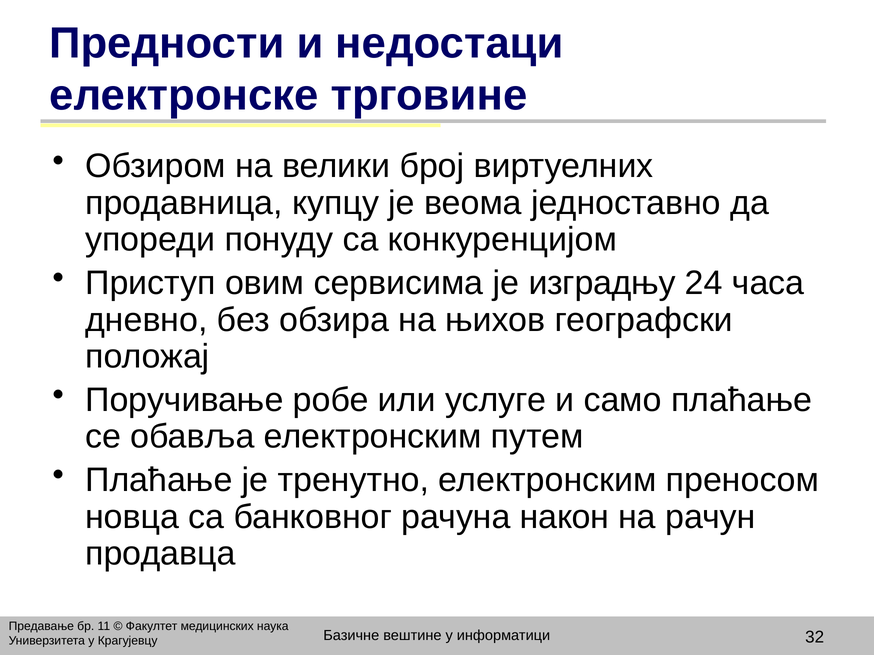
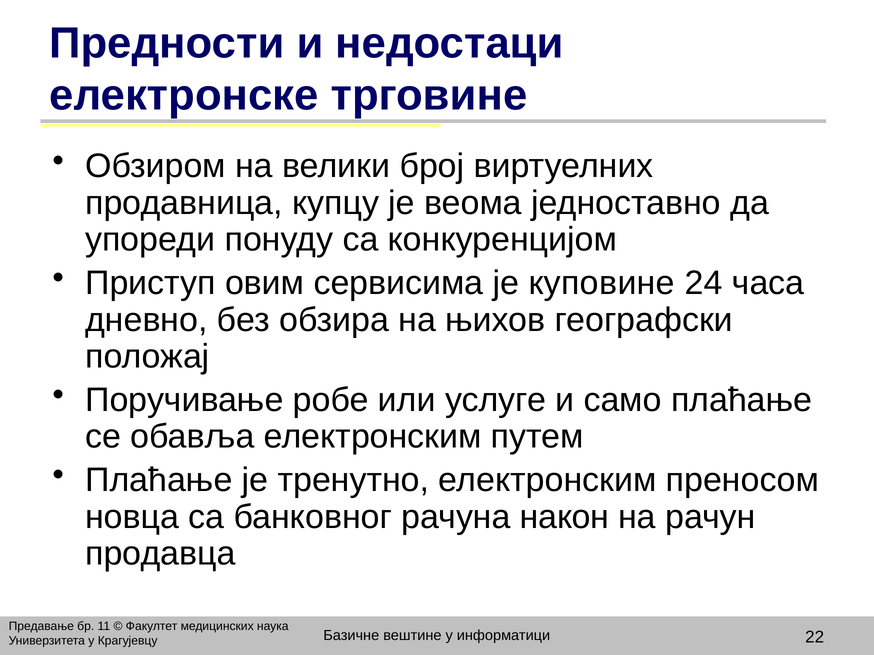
изградњу: изградњу -> куповине (602, 283)
32: 32 -> 22 (815, 638)
